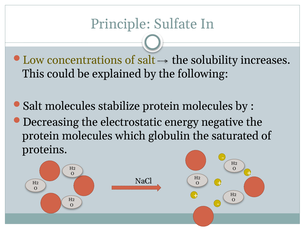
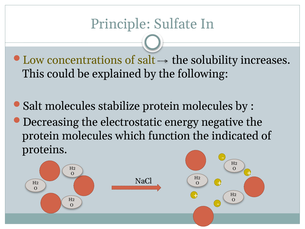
globulin: globulin -> function (169, 136)
saturated: saturated -> indicated (235, 136)
